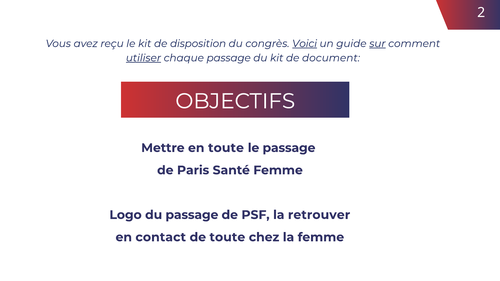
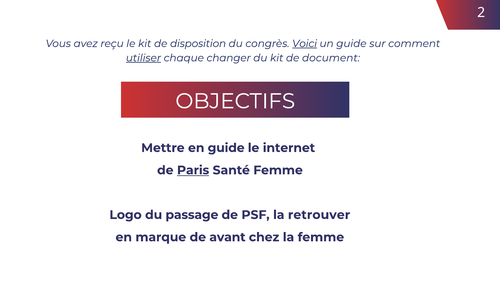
sur underline: present -> none (377, 44)
chaque passage: passage -> changer (229, 58)
en toute: toute -> guide (226, 148)
le passage: passage -> internet (289, 148)
Paris underline: none -> present (193, 170)
contact: contact -> marque (161, 237)
de toute: toute -> avant (227, 237)
